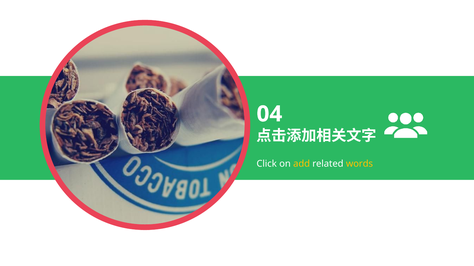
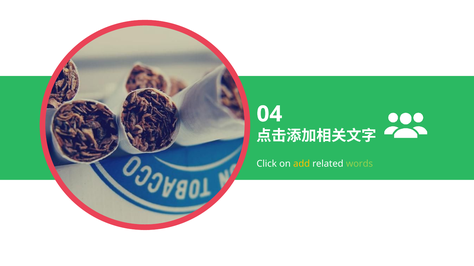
words colour: yellow -> light green (359, 164)
